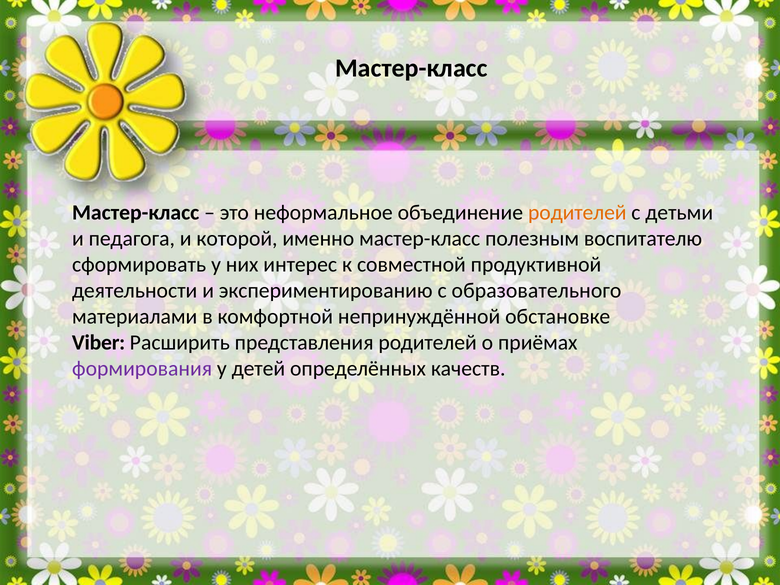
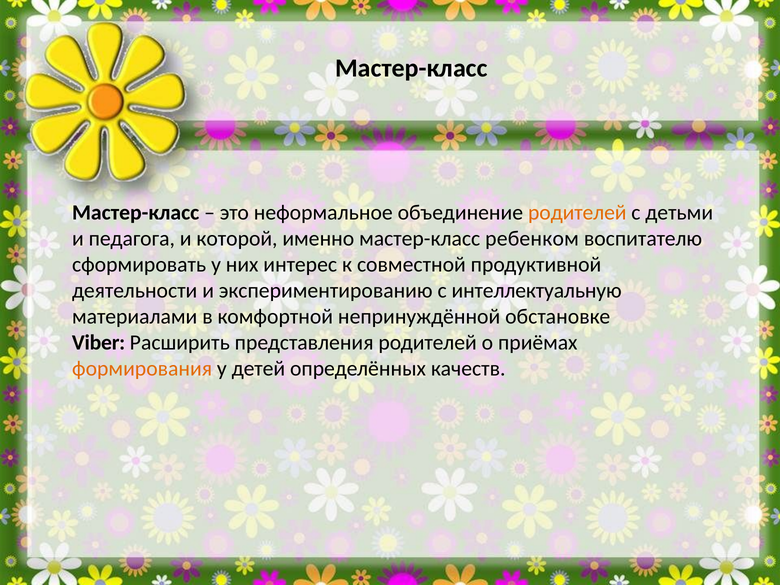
полезным: полезным -> ребенком (532, 239)
образовательного: образовательного -> интеллектуальную (537, 291)
формирования colour: purple -> orange (142, 369)
